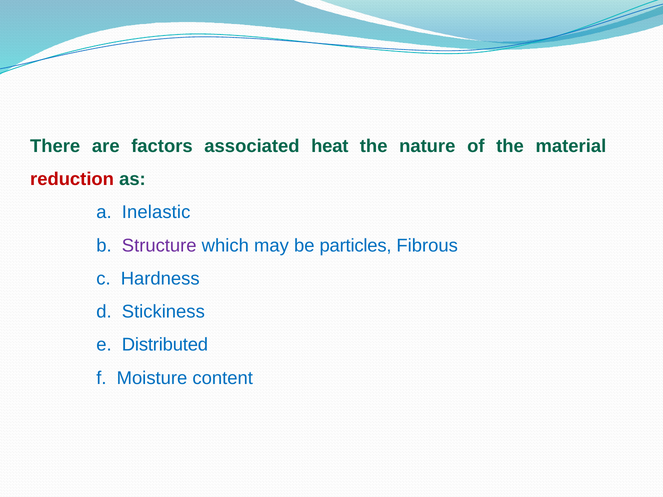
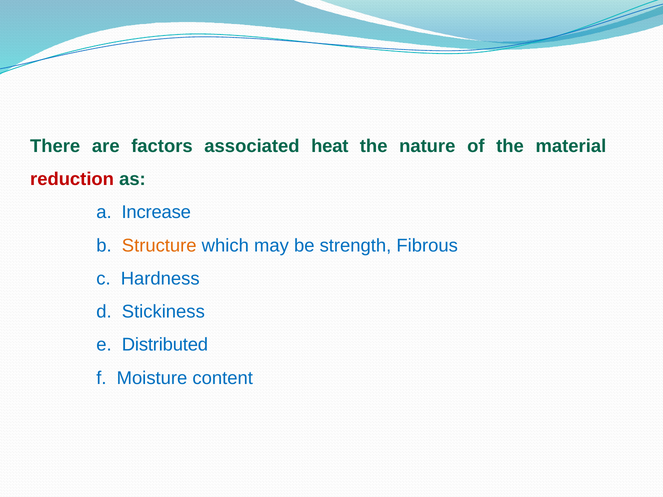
Inelastic: Inelastic -> Increase (156, 212)
Structure colour: purple -> orange (159, 246)
particles: particles -> strength (355, 246)
